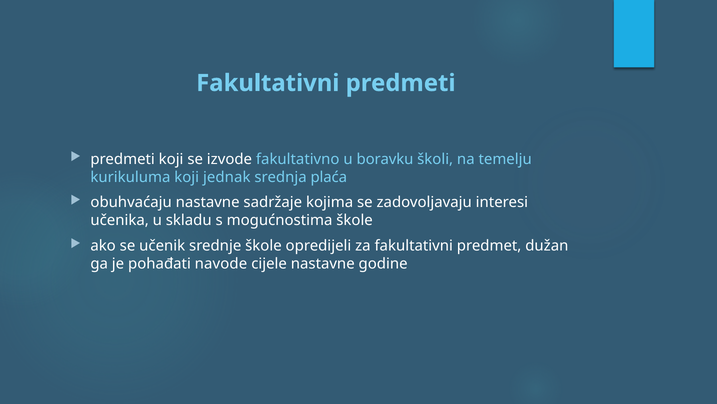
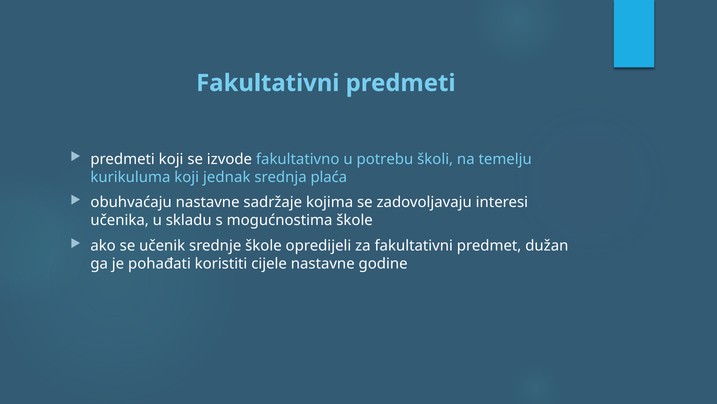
boravku: boravku -> potrebu (385, 159)
navode: navode -> koristiti (221, 263)
